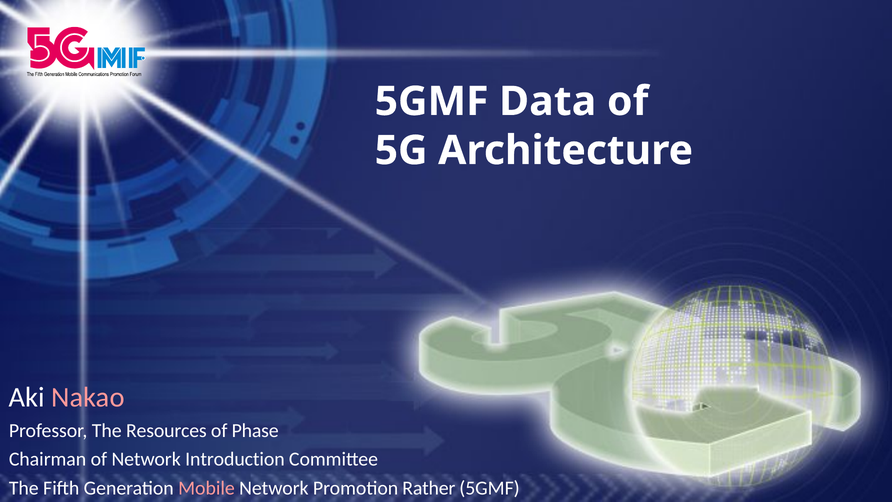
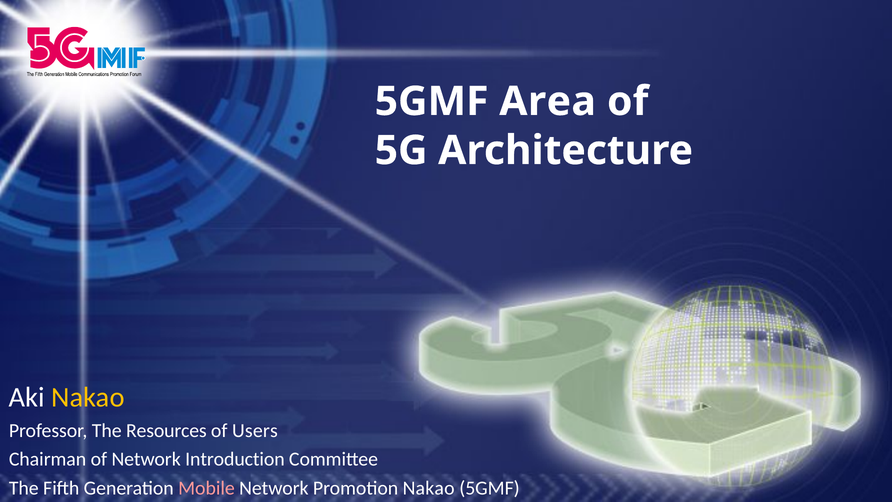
Data: Data -> Area (548, 101)
Nakao colour: pink -> yellow (88, 397)
Phase: Phase -> Users (255, 430)
Promotion Rather: Rather -> Nakao (429, 488)
